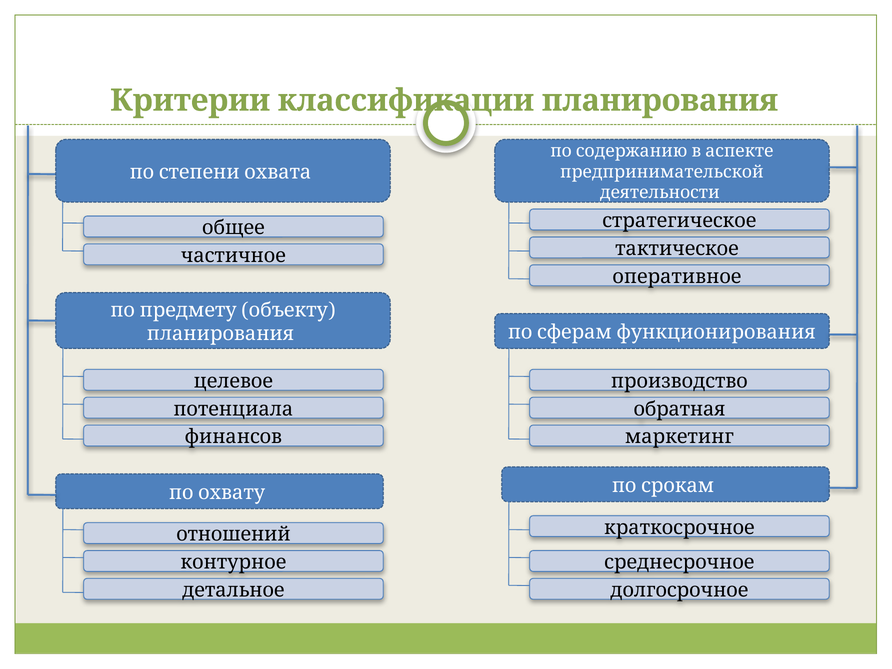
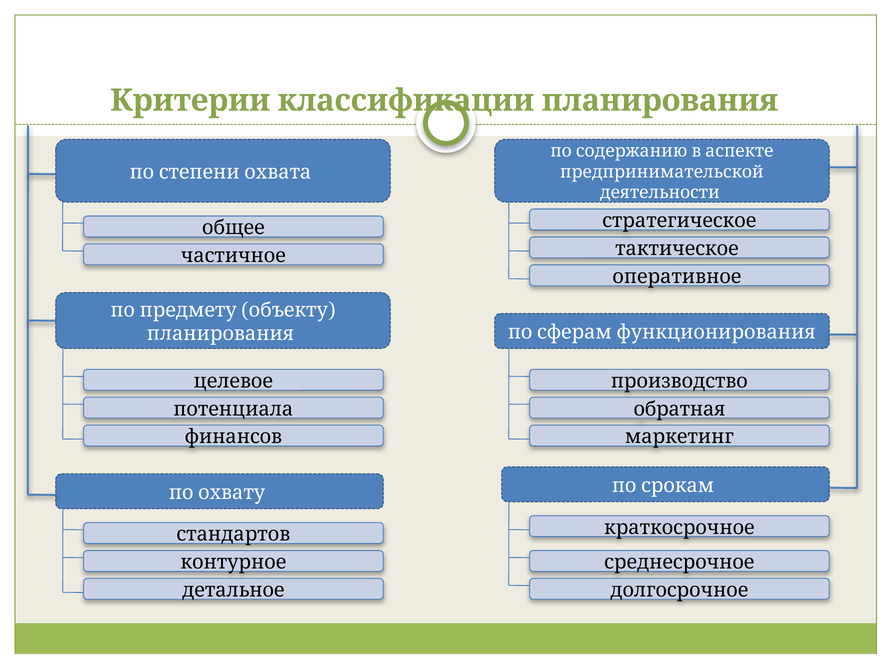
отношений: отношений -> стандартов (233, 534)
